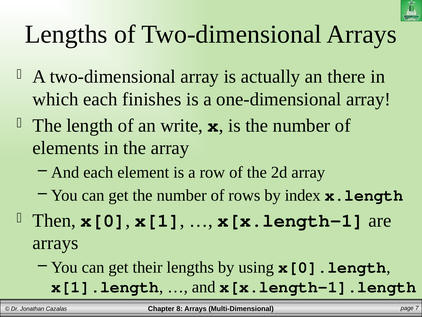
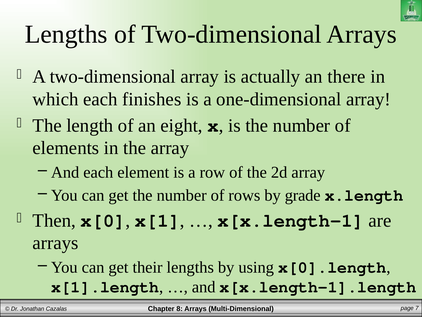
write: write -> eight (182, 125)
index: index -> grade (303, 195)
